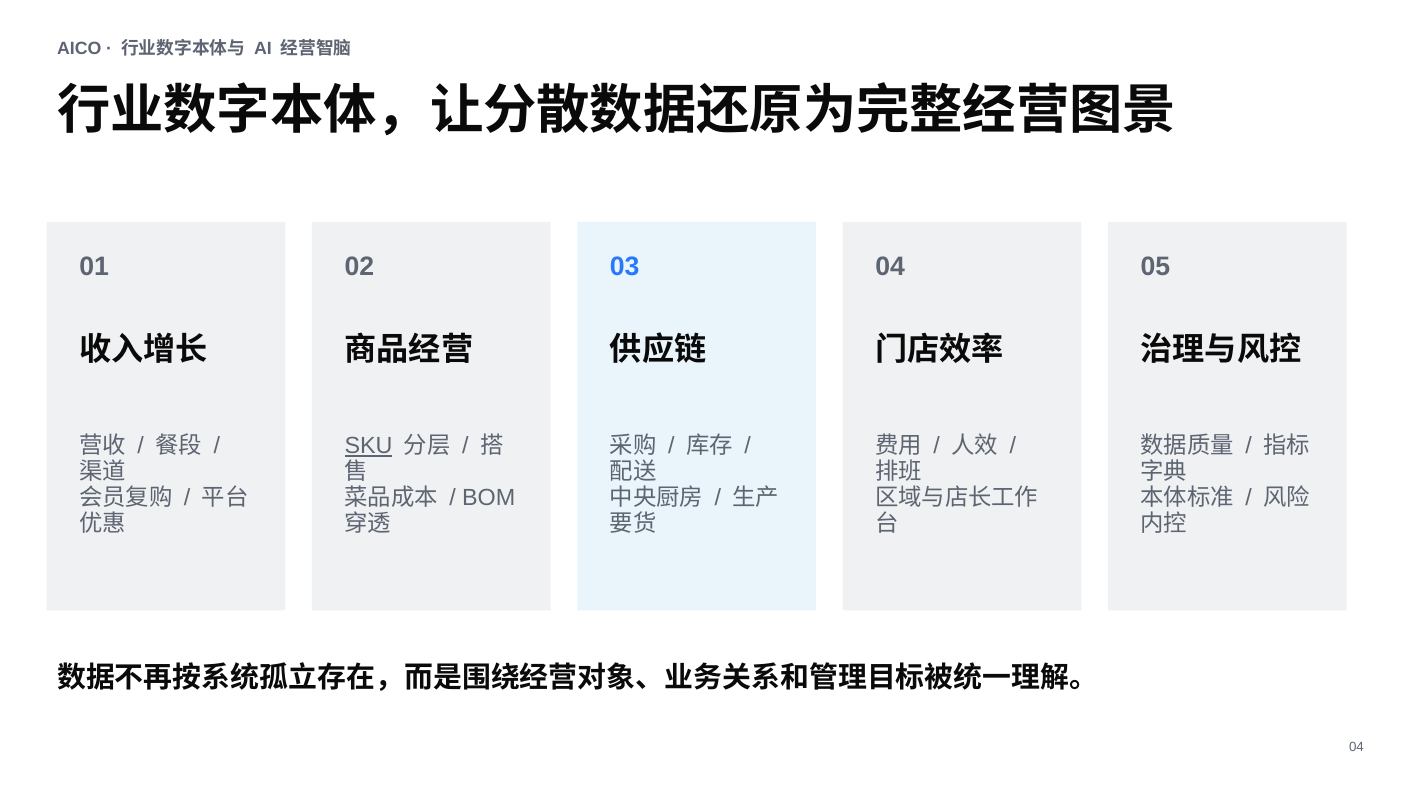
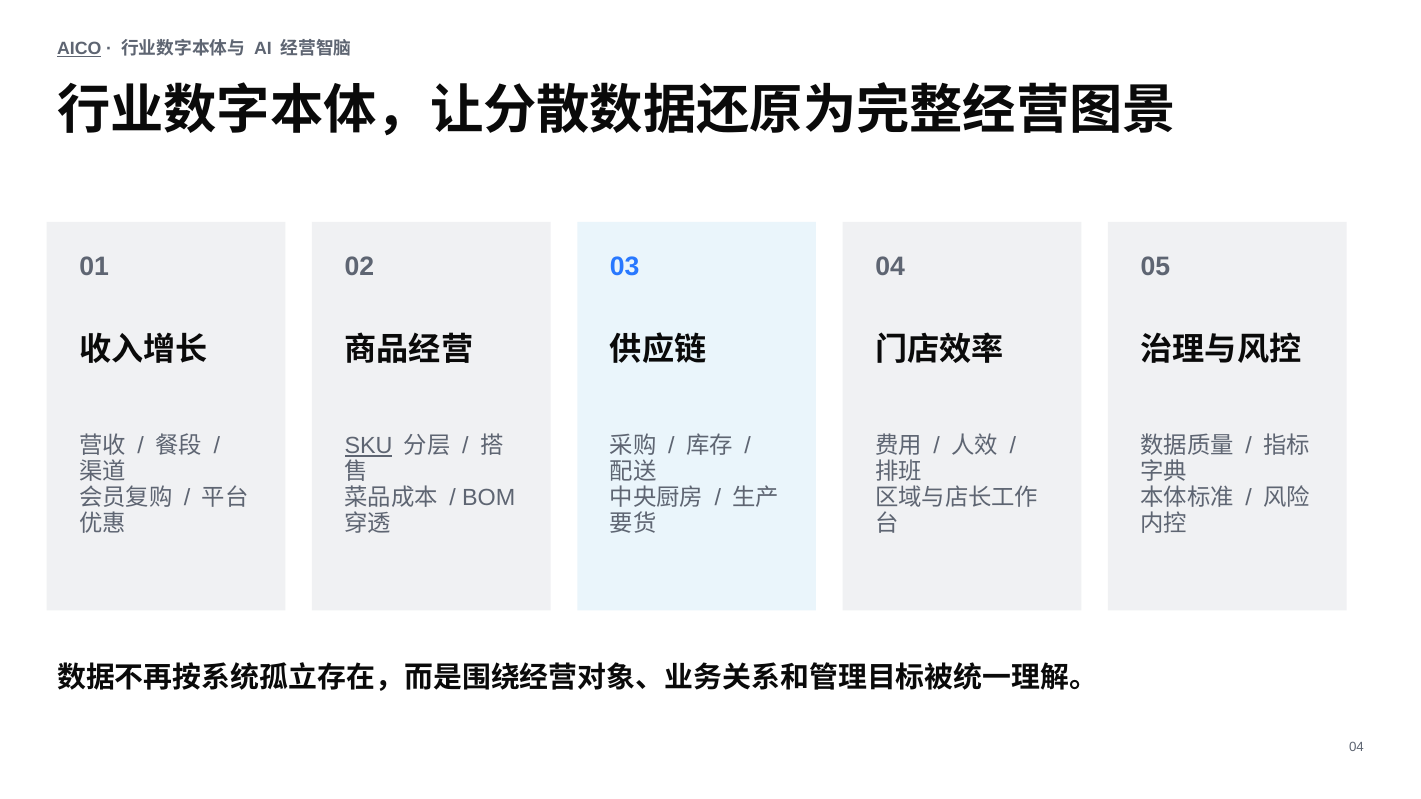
AICO underline: none -> present (79, 49)
